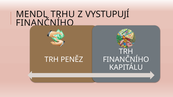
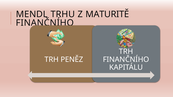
VYSTUPUJÍ: VYSTUPUJÍ -> MATURITĚ (107, 14)
